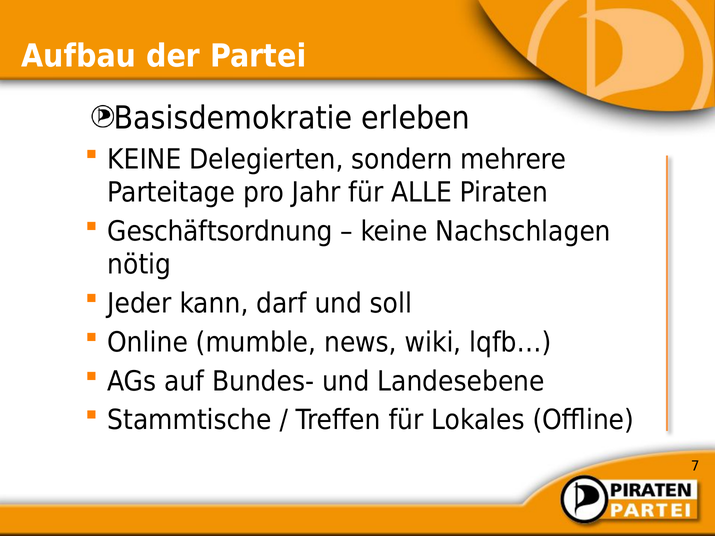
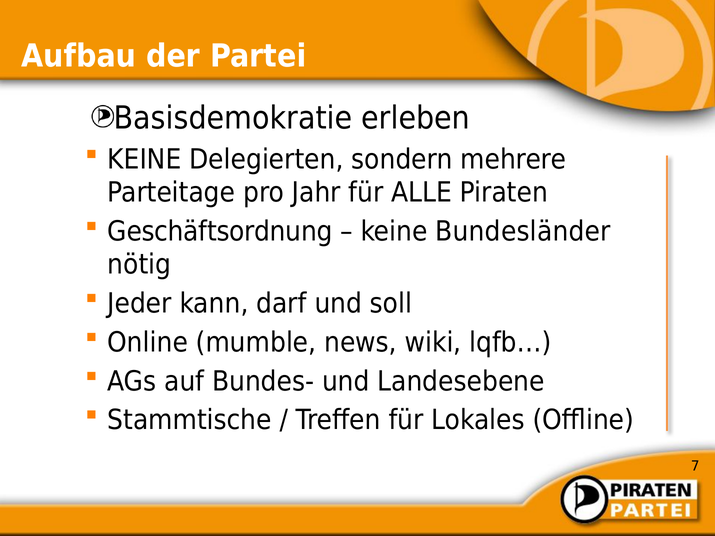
Nachschlagen: Nachschlagen -> Bundesländer (523, 232)
